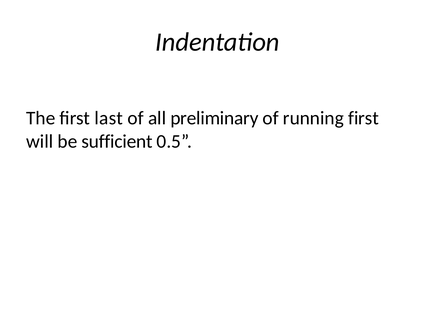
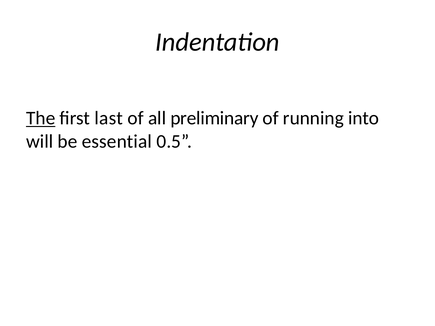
The underline: none -> present (41, 118)
running first: first -> into (364, 118)
sufficient: sufficient -> essential (117, 142)
